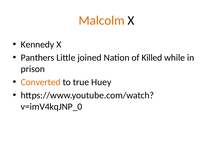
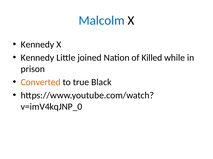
Malcolm colour: orange -> blue (102, 21)
Panthers: Panthers -> Kennedy (37, 58)
Huey: Huey -> Black (101, 83)
